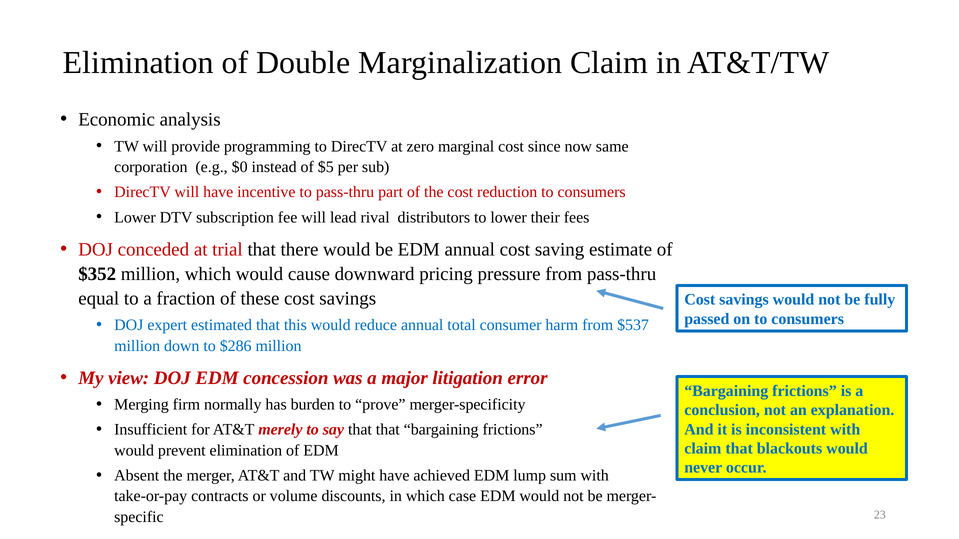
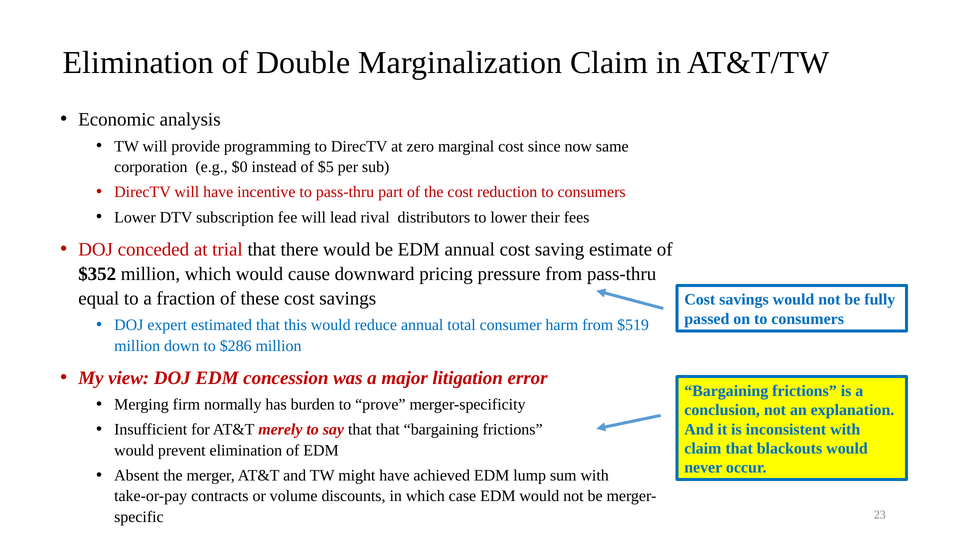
$537: $537 -> $519 (633, 325)
